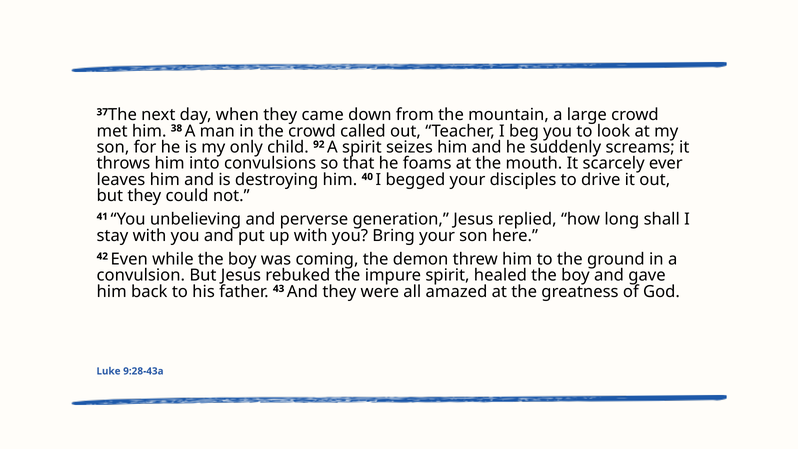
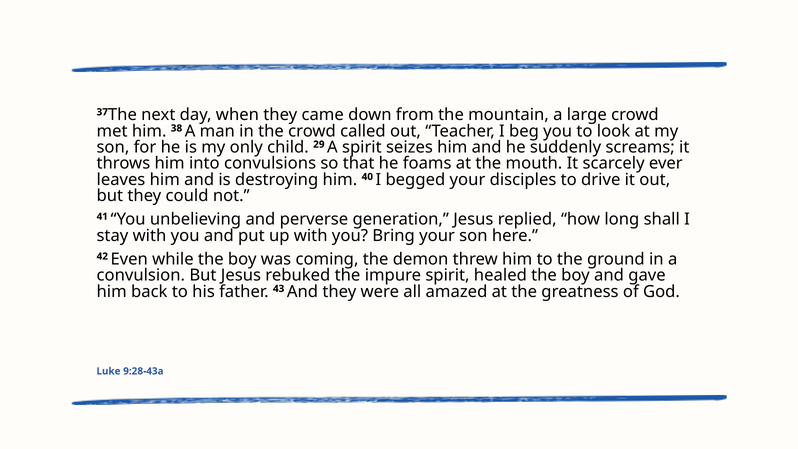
92: 92 -> 29 (319, 144)
